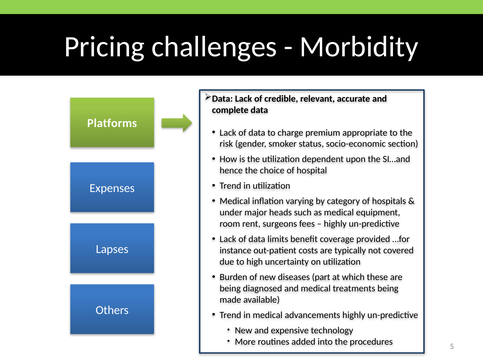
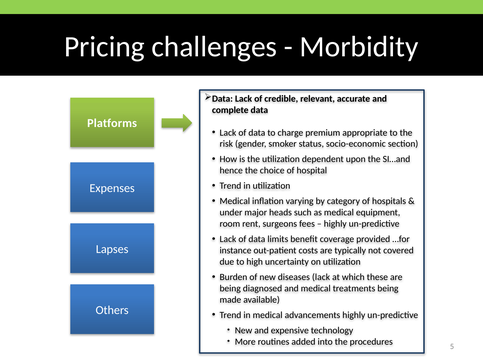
diseases part: part -> lack (321, 277)
